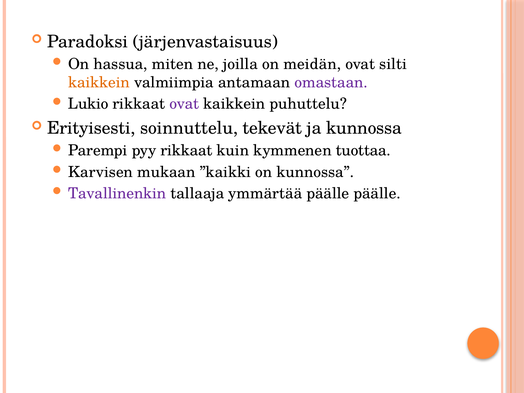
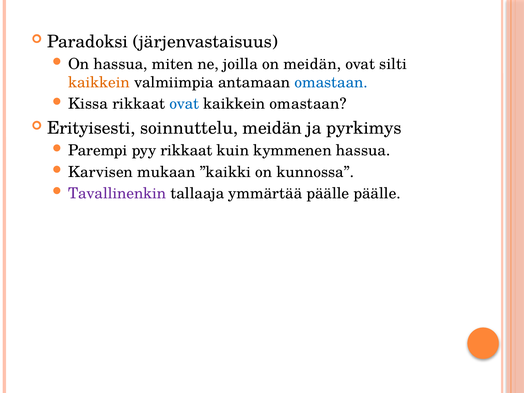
omastaan colour: purple -> blue (331, 82)
Lukio: Lukio -> Kissa (88, 104)
ovat colour: purple -> blue (184, 104)
kaikkein puhuttelu: puhuttelu -> omastaan (308, 104)
soinnuttelu tekevät: tekevät -> meidän (272, 128)
ja kunnossa: kunnossa -> pyrkimys (364, 128)
kymmenen tuottaa: tuottaa -> hassua (363, 151)
